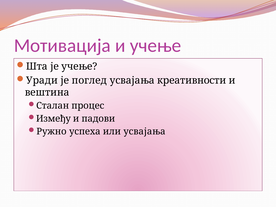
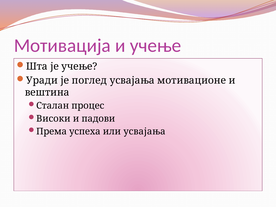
креативности: креативности -> мотивационе (192, 80)
Између: Између -> Високи (53, 119)
Ружно: Ружно -> Према (52, 131)
